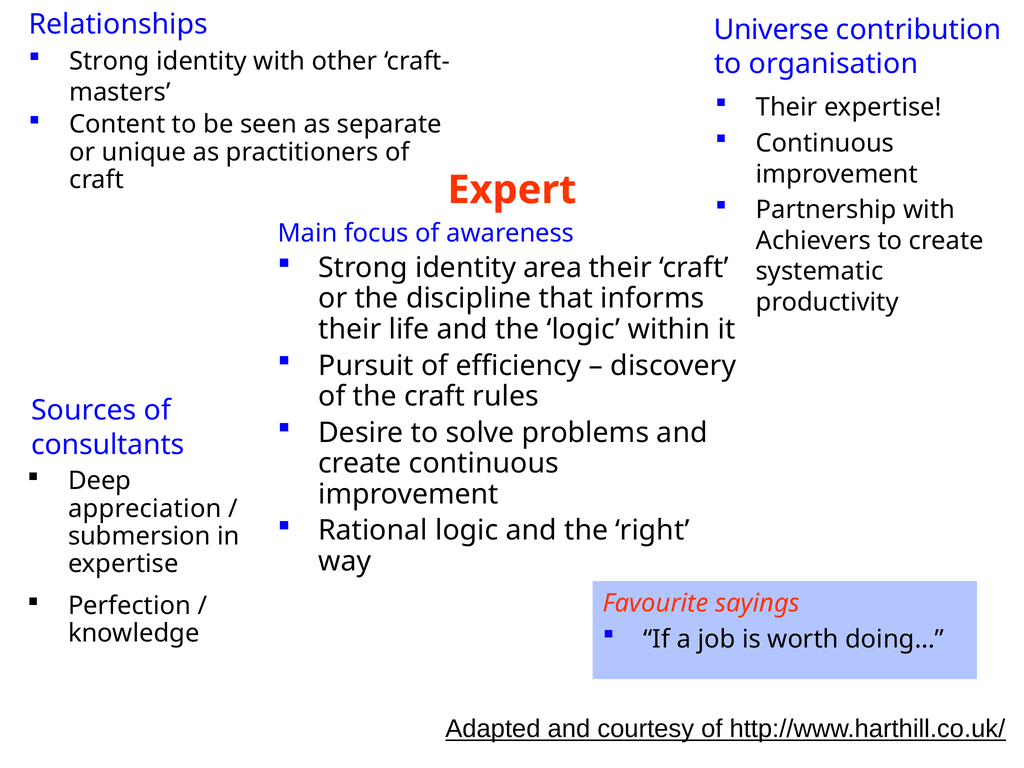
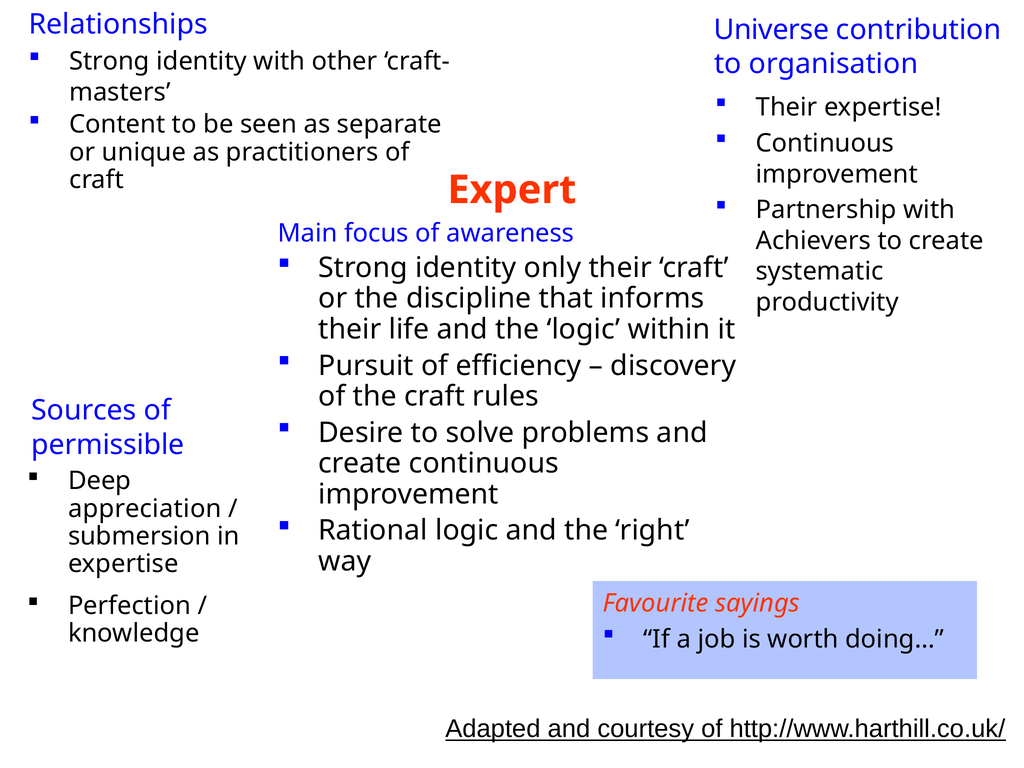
area: area -> only (552, 268)
consultants: consultants -> permissible (108, 445)
